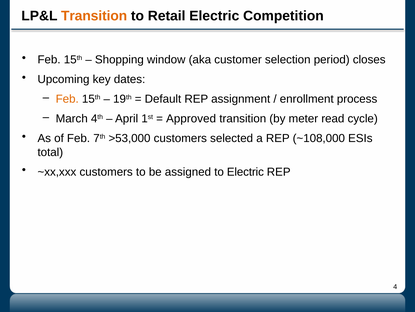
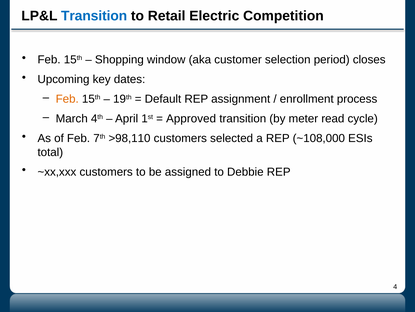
Transition colour: orange -> blue (94, 16)
>53,000: >53,000 -> >98,110 (129, 138)
to Electric: Electric -> Debbie (245, 172)
